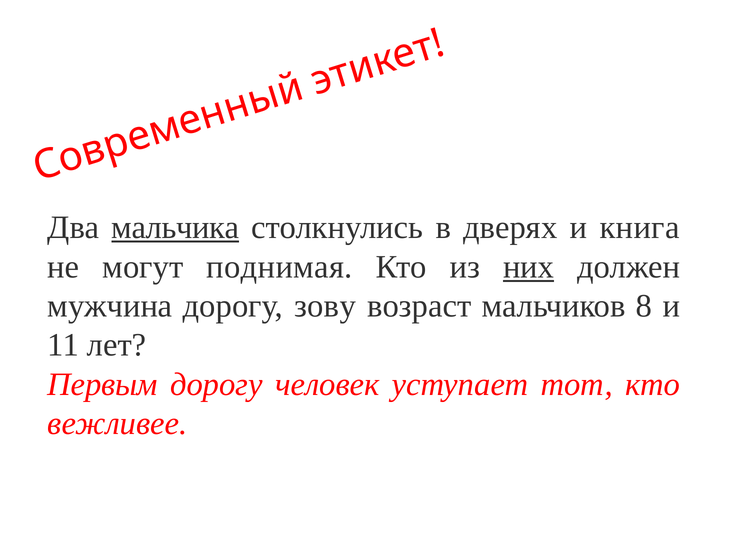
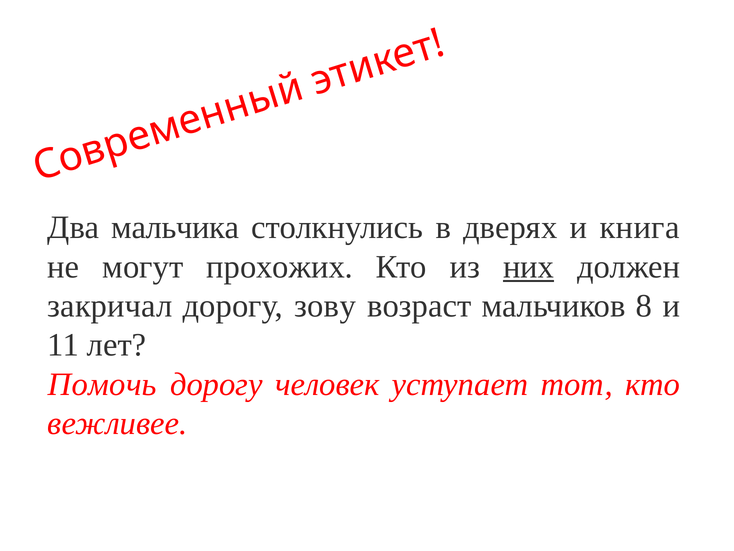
мальчика underline: present -> none (175, 227)
поднимая: поднимая -> прохожих (280, 267)
мужчина: мужчина -> закричал (110, 306)
Первым: Первым -> Помочь (102, 384)
